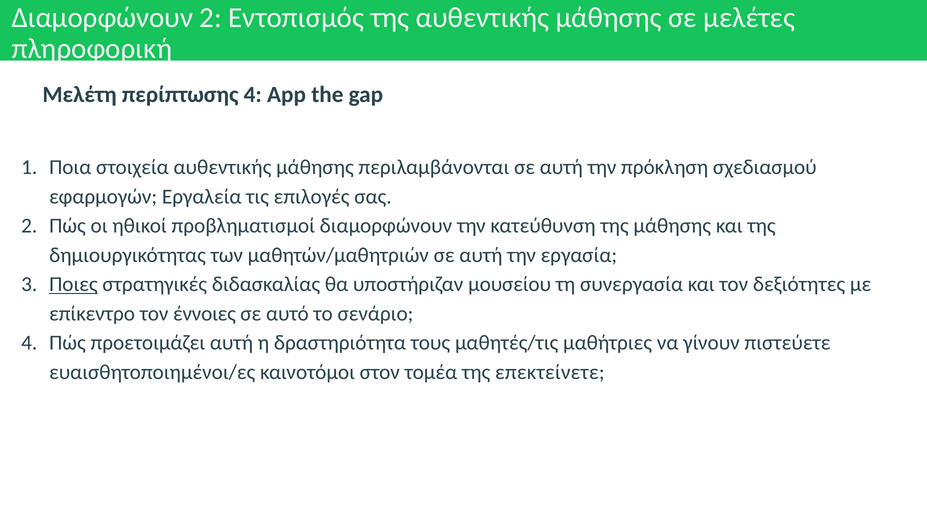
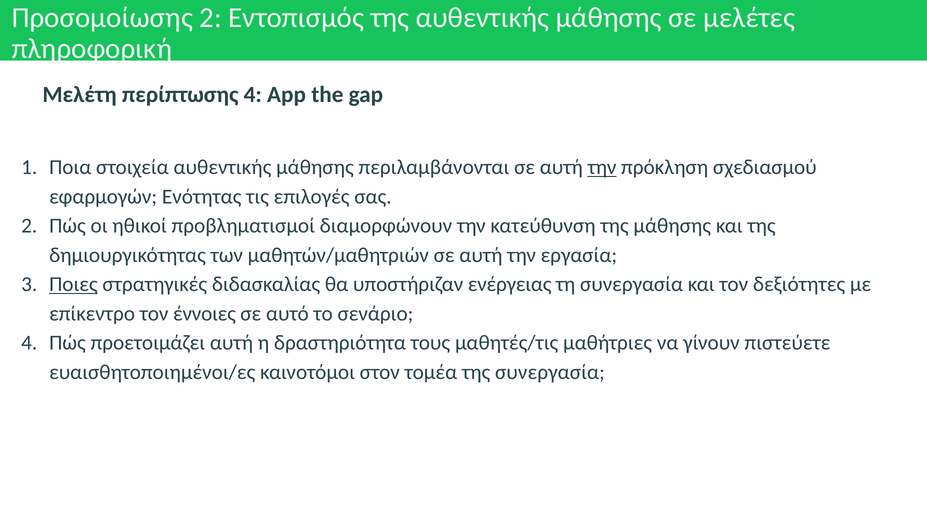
Διαμορφώνουν: Διαμορφώνουν -> Προσομοίωσης (102, 18)
την underline: none -> present (602, 167)
Εργαλεία: Εργαλεία -> Ενότητας (202, 197)
μουσείου: μουσείου -> ενέργειας (510, 285)
της επεκτείνετε: επεκτείνετε -> συνεργασία (550, 372)
